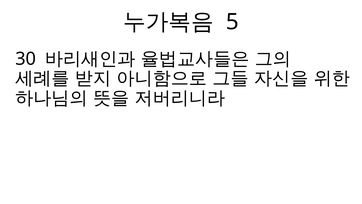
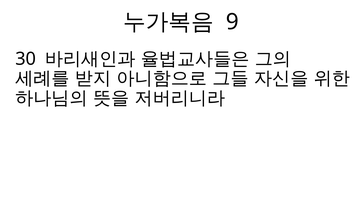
5: 5 -> 9 (232, 22)
